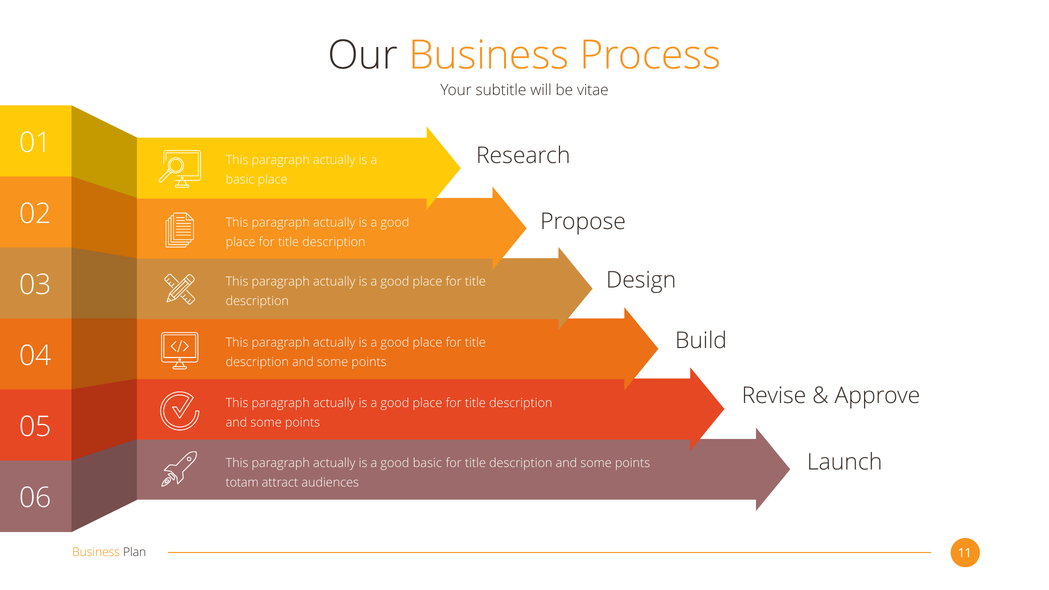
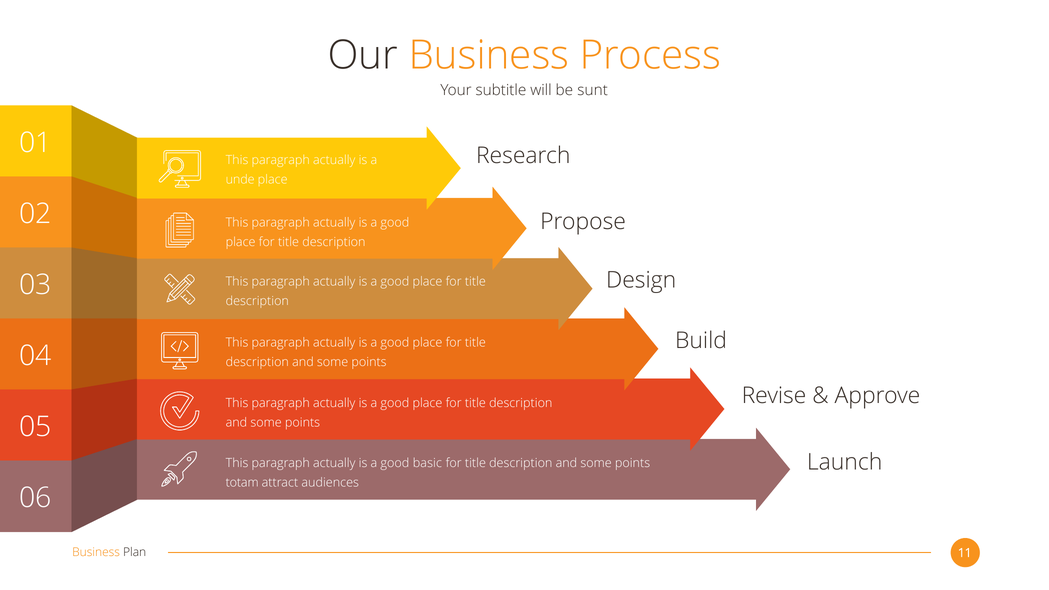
vitae: vitae -> sunt (593, 90)
basic: basic -> unde (240, 180)
